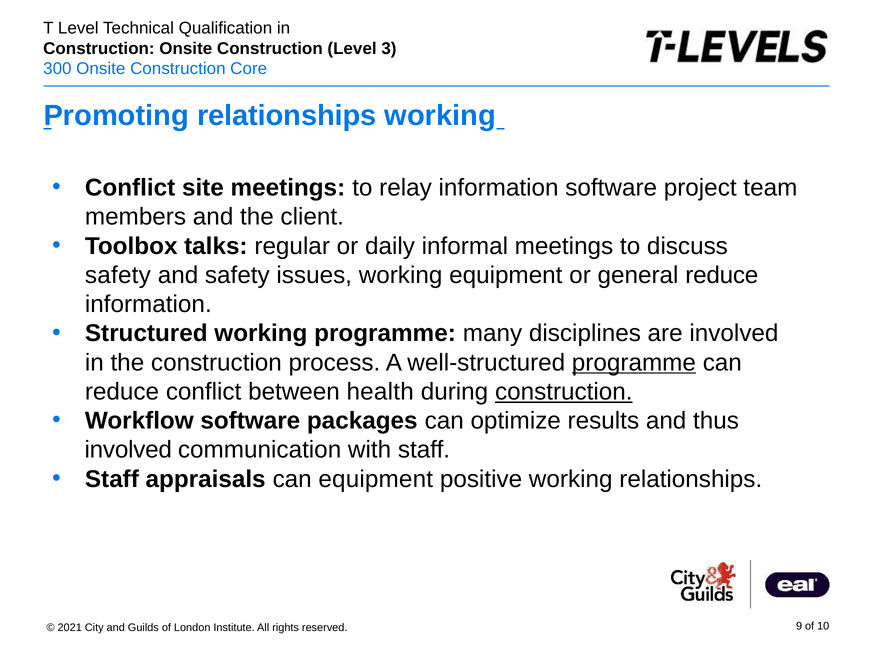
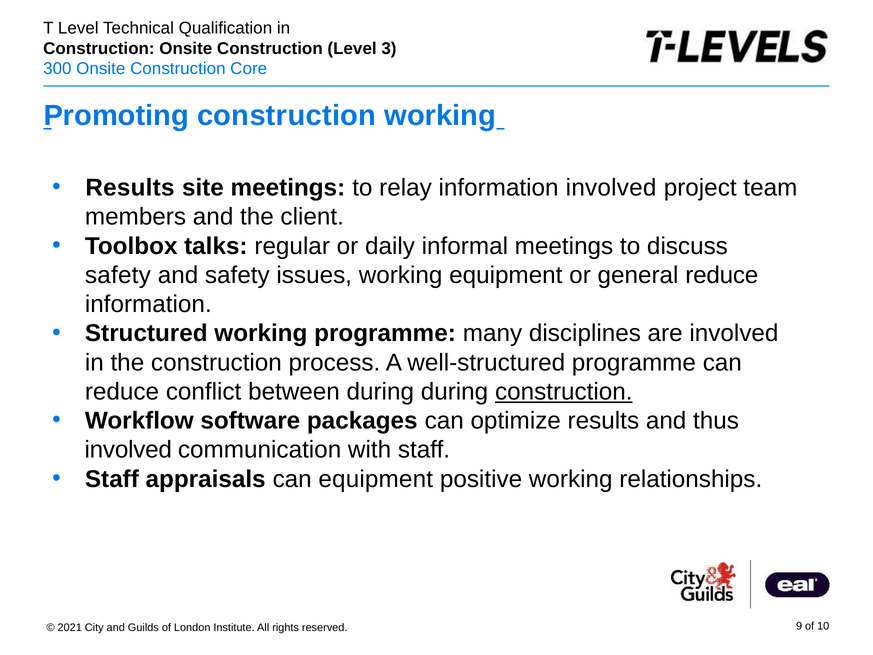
Promoting relationships: relationships -> construction (287, 116)
Conflict: Conflict -> Results (130, 188)
information software: software -> involved (611, 188)
programme underline: present -> none (634, 362)
between health: health -> during (380, 392)
